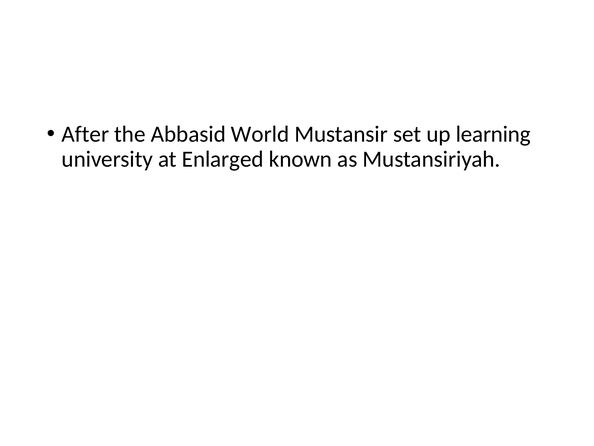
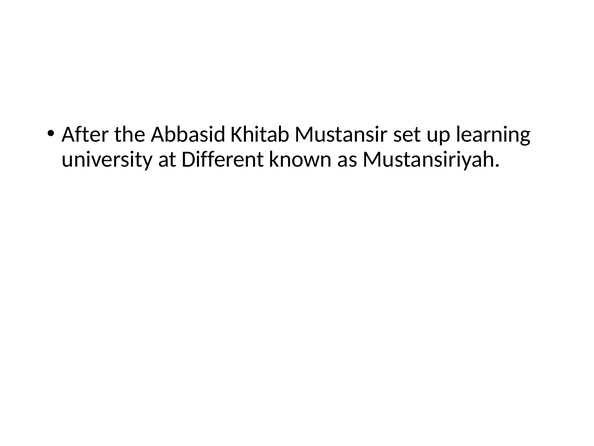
World: World -> Khitab (260, 134)
Enlarged: Enlarged -> Different (223, 159)
